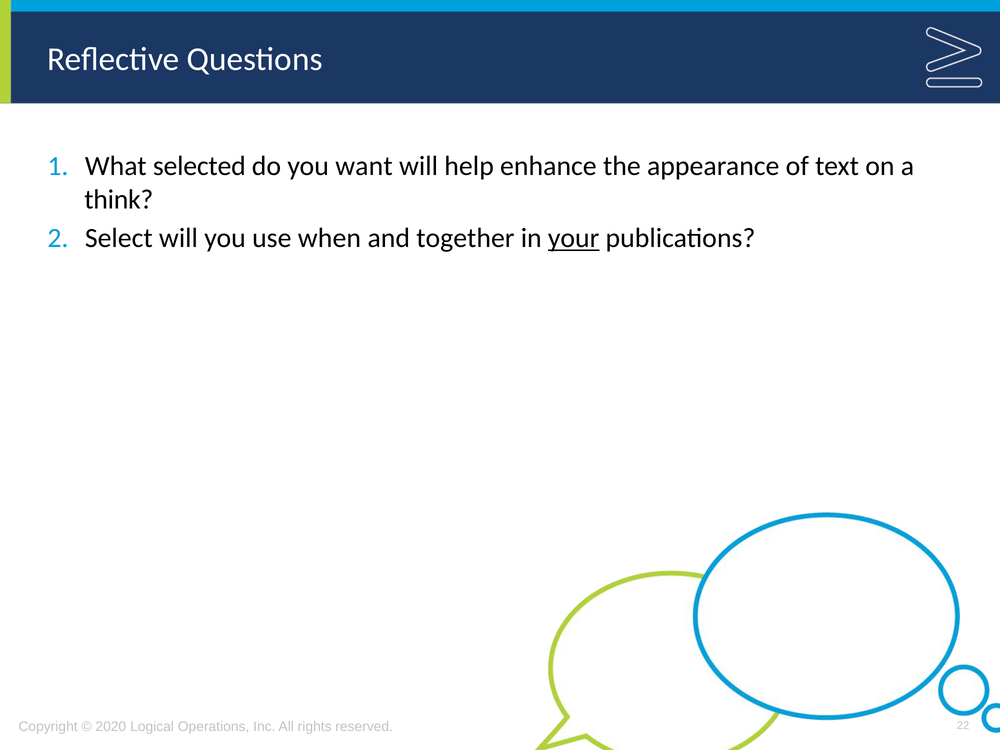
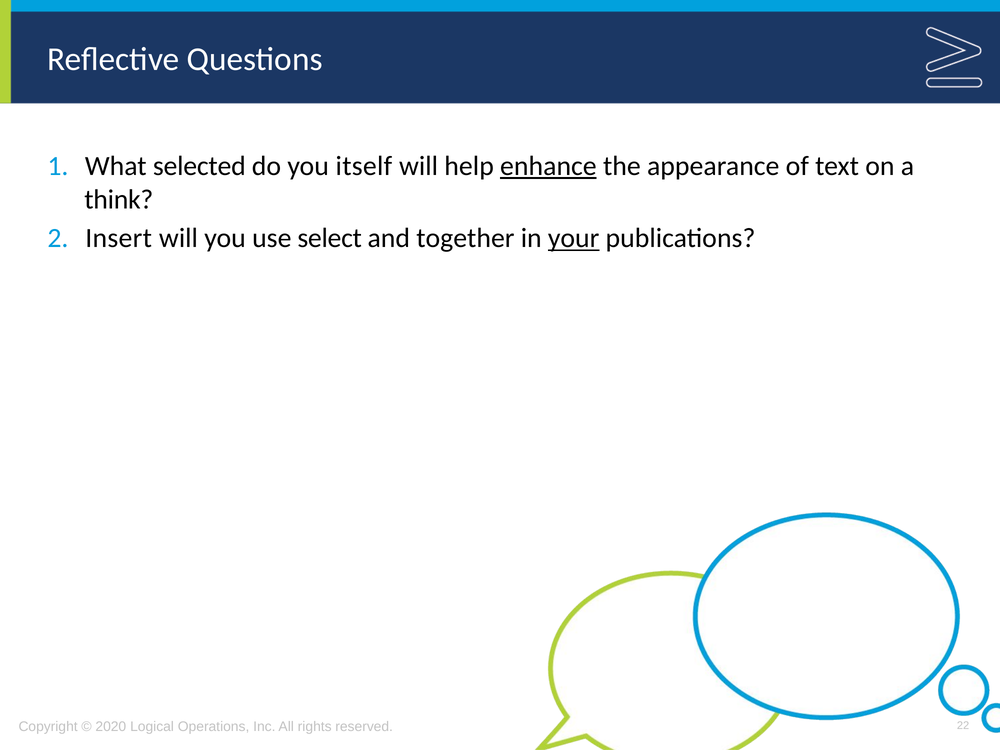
want: want -> itself (364, 166)
enhance underline: none -> present (548, 166)
Select: Select -> Insert (119, 238)
when: when -> select (330, 238)
